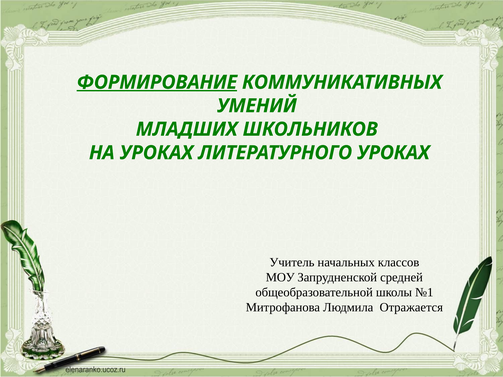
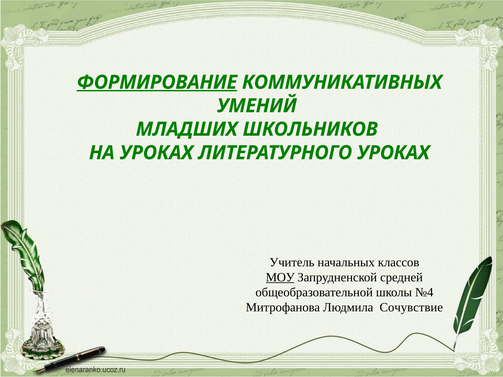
МОУ underline: none -> present (280, 277)
№1: №1 -> №4 (424, 293)
Отражается: Отражается -> Сочувствие (411, 308)
